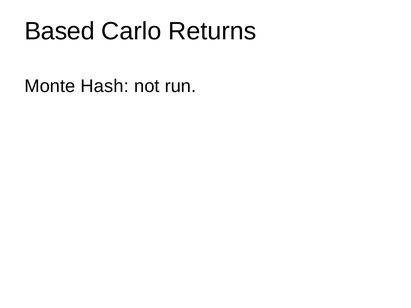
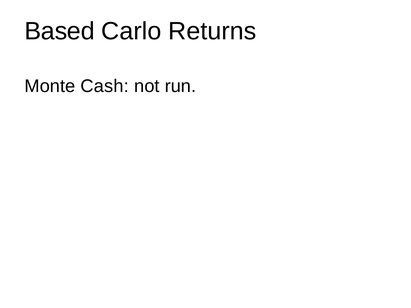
Hash: Hash -> Cash (105, 86)
